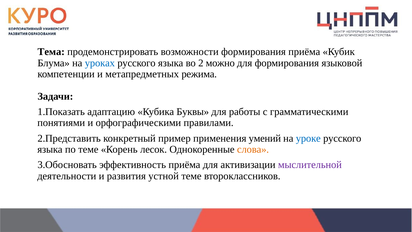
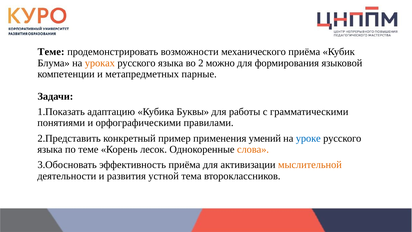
Тема: Тема -> Теме (51, 52)
возможности формирования: формирования -> механического (254, 52)
уроках colour: blue -> orange (100, 63)
режима: режима -> парные (199, 74)
мыслительной colour: purple -> orange (310, 165)
устной теме: теме -> тема (191, 176)
